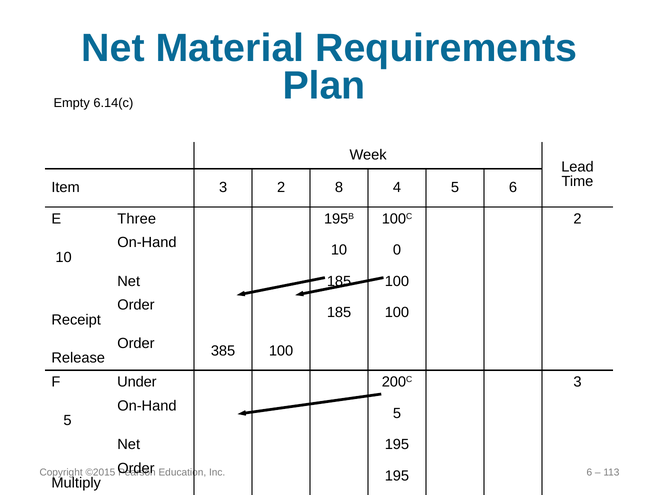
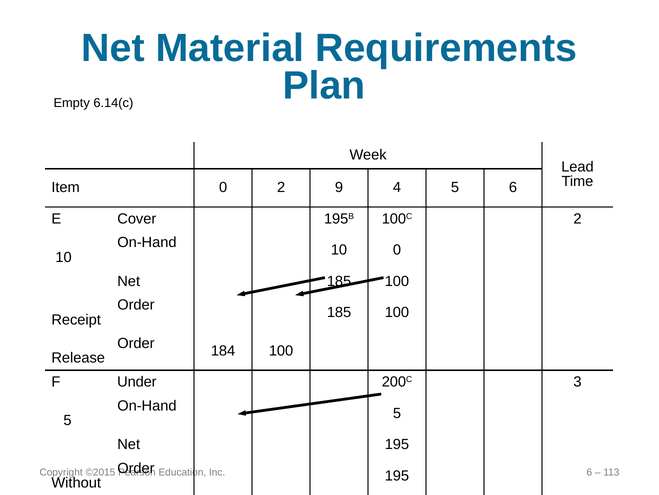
Item 3: 3 -> 0 (223, 187)
8: 8 -> 9 (339, 187)
Three: Three -> Cover (137, 218)
385: 385 -> 184 (223, 350)
Multiply: Multiply -> Without (76, 482)
